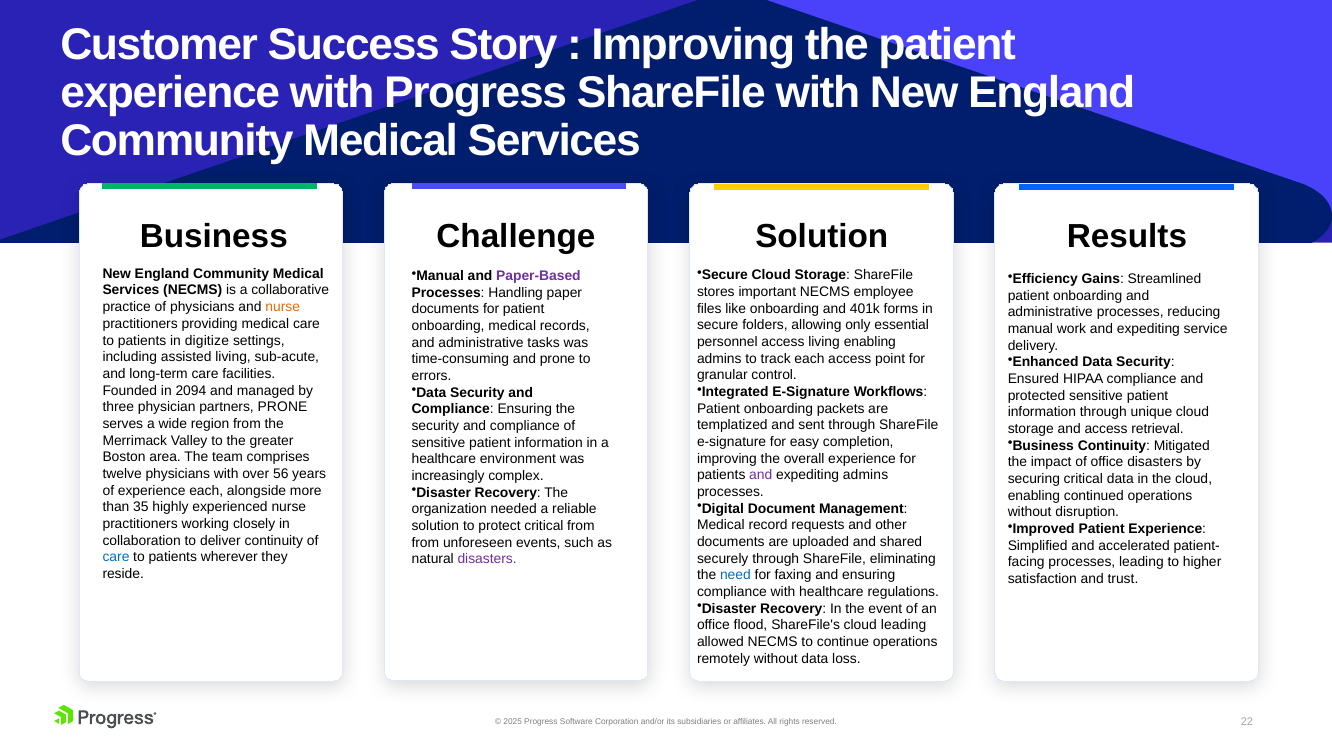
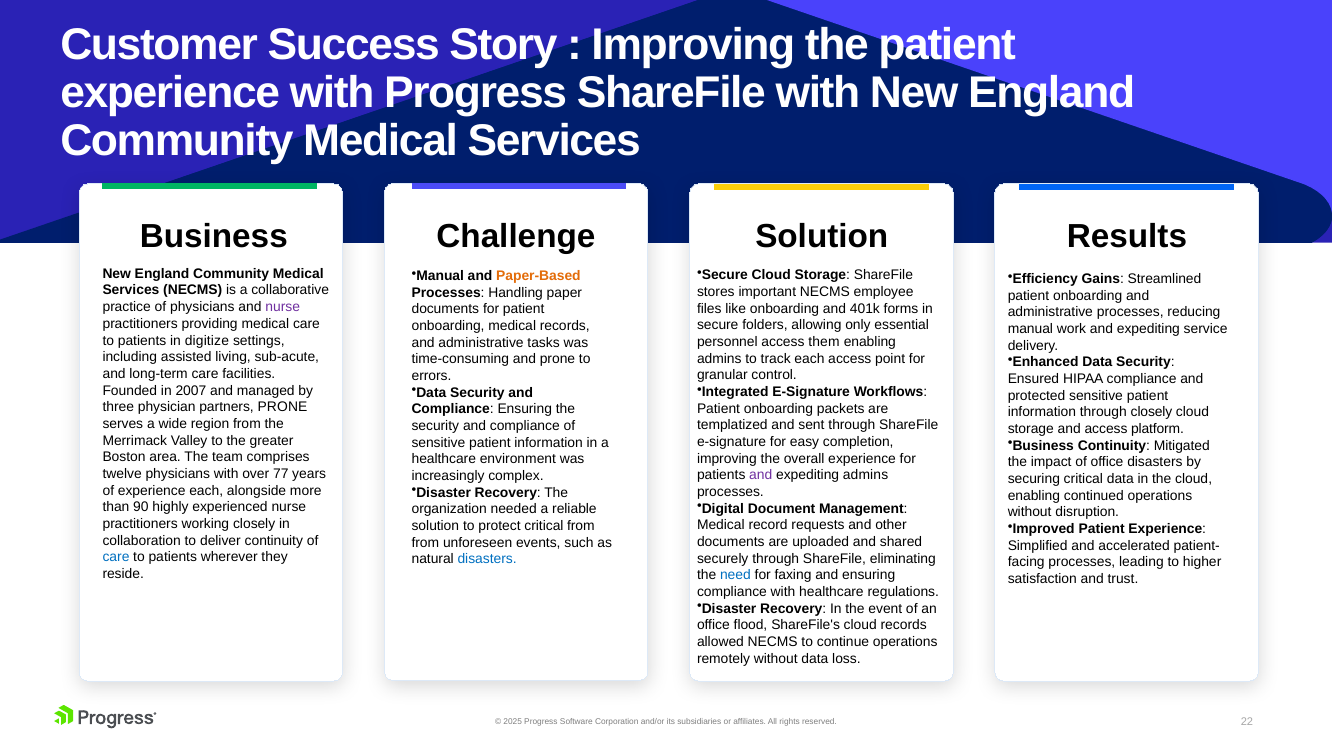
Paper-Based colour: purple -> orange (538, 276)
nurse colour: orange -> purple (283, 307)
access living: living -> them (824, 342)
2094: 2094 -> 2007 (191, 391)
through unique: unique -> closely (1152, 412)
retrieval: retrieval -> platform (1158, 429)
56: 56 -> 77 (281, 474)
35: 35 -> 90 (141, 507)
disasters colour: purple -> blue (487, 559)
cloud leading: leading -> records (904, 625)
